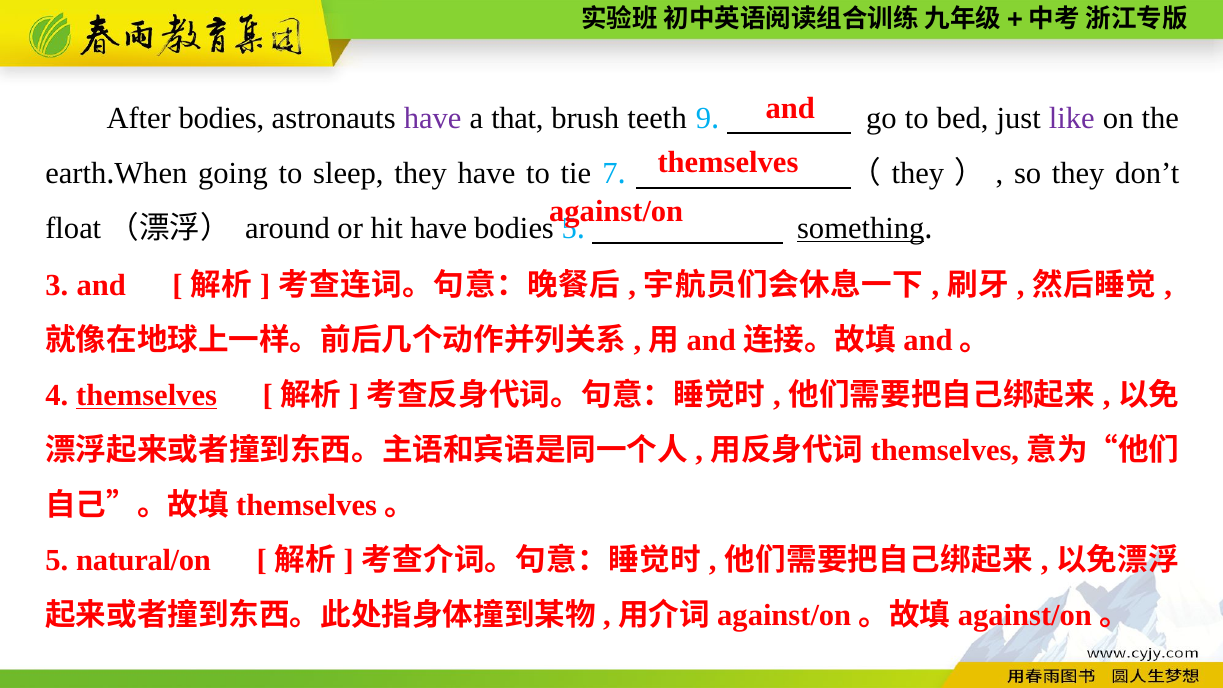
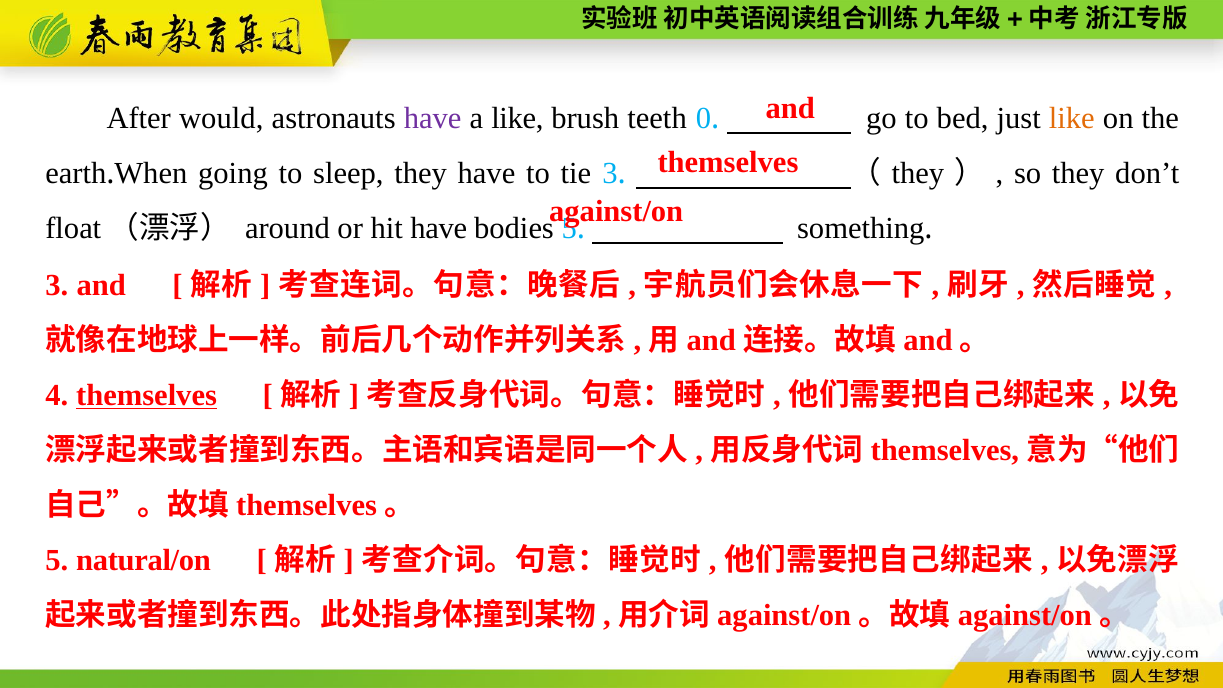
After bodies: bodies -> would (221, 118)
a that: that -> like (517, 118)
9: 9 -> 0 (703, 118)
like colour: purple -> orange (1072, 118)
tie 7: 7 -> 3 (610, 173)
something underline: present -> none (861, 228)
